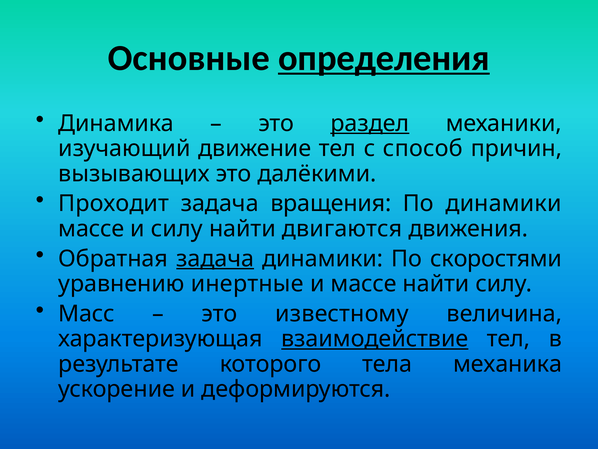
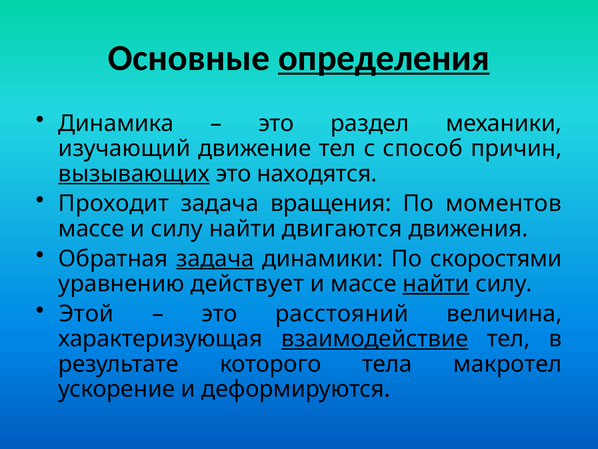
раздел underline: present -> none (370, 123)
вызывающих underline: none -> present (134, 173)
далёкими: далёкими -> находятся (317, 173)
По динамики: динамики -> моментов (503, 203)
инертные: инертные -> действует (247, 284)
найти underline: none -> present (436, 284)
Масс: Масс -> Этой (86, 313)
известному: известному -> расстояний (342, 313)
механика: механика -> макротел (508, 364)
